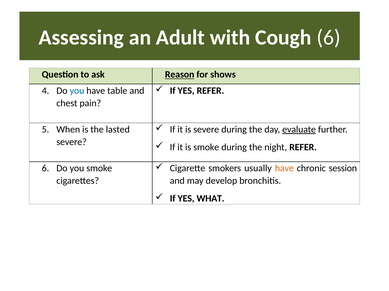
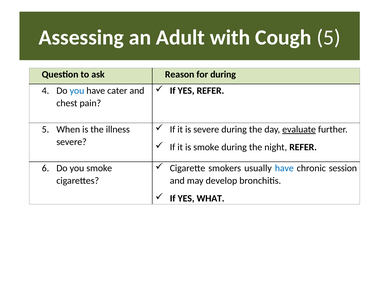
Cough 6: 6 -> 5 (329, 37)
Reason underline: present -> none (180, 75)
for shows: shows -> during (223, 75)
table: table -> cater (117, 91)
lasted: lasted -> illness (118, 130)
have colour: orange -> blue (284, 169)
